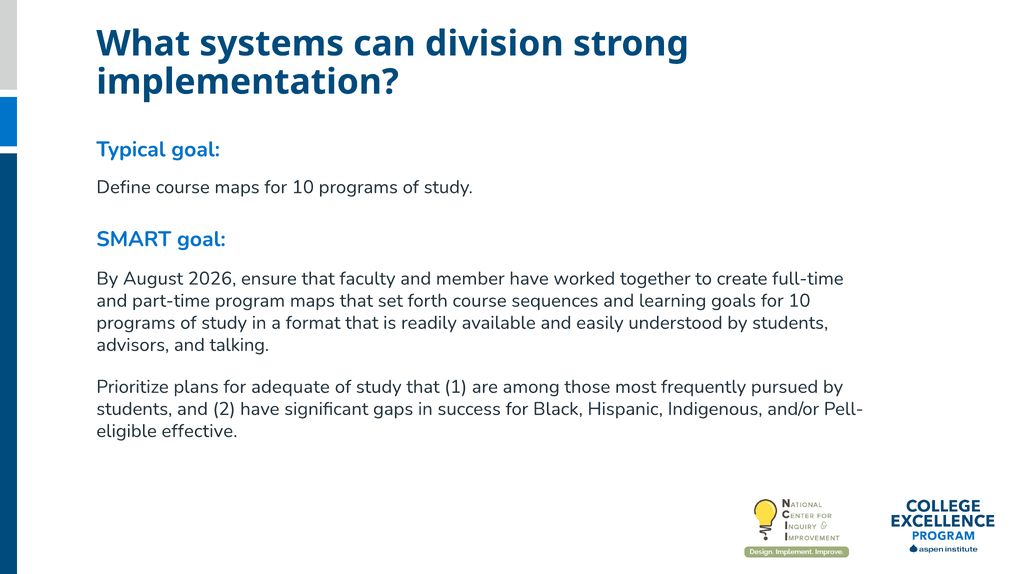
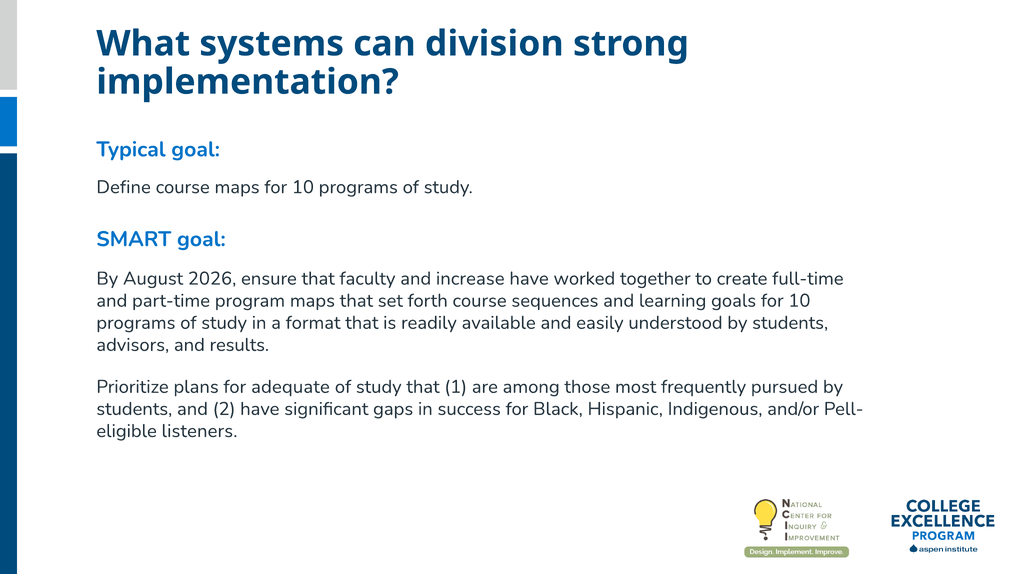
member: member -> increase (470, 278)
talking: talking -> results (239, 345)
effective: effective -> listeners (199, 431)
